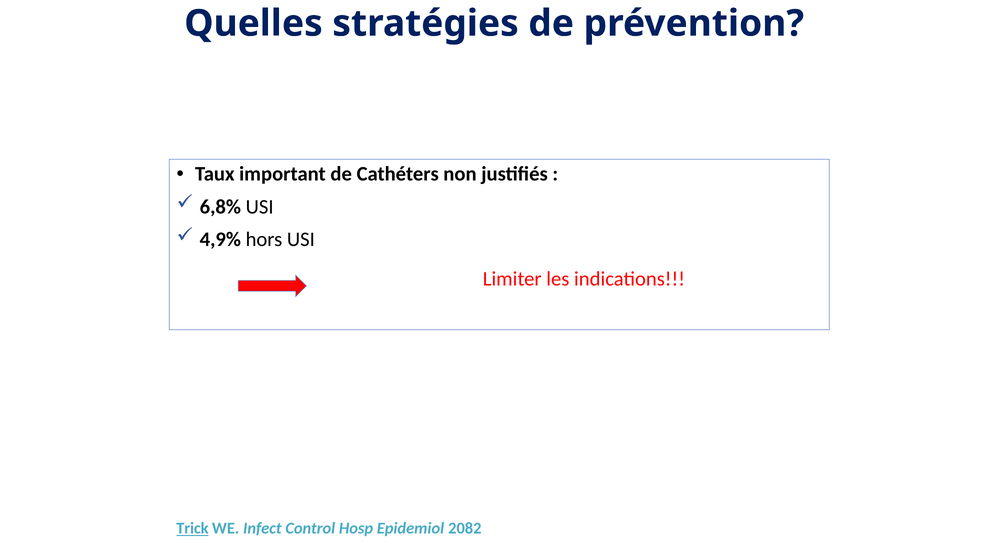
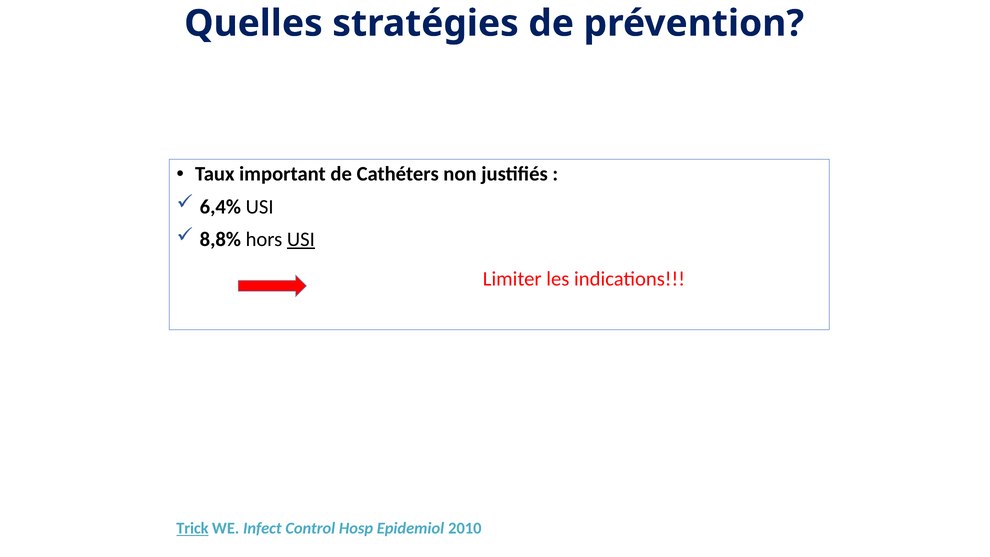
6,8%: 6,8% -> 6,4% (220, 207)
4,9%: 4,9% -> 8,8% (220, 239)
USI underline: none -> present (301, 239)
2082: 2082 -> 2010 (465, 528)
